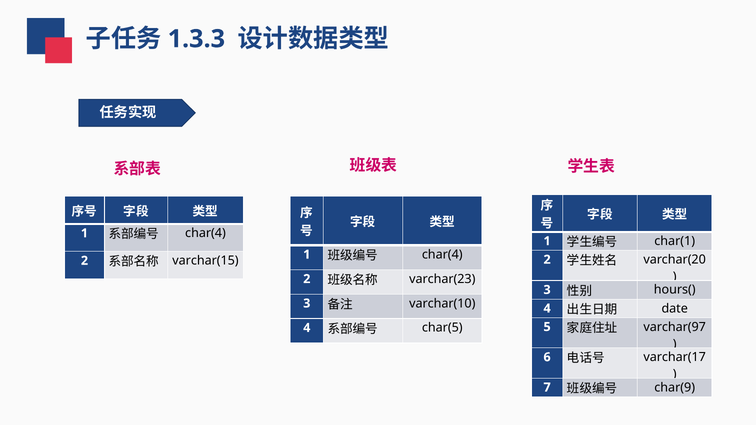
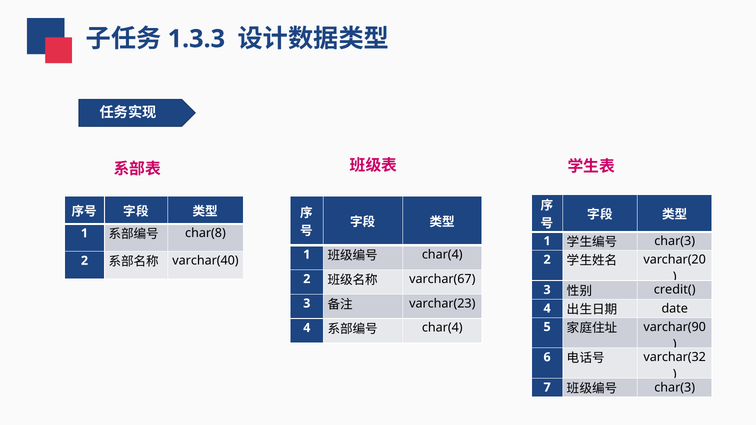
char(4: char(4 -> char(8 (205, 233)
char(1: char(1 -> char(3 (675, 241)
varchar(15: varchar(15 -> varchar(40 (206, 261)
varchar(23: varchar(23 -> varchar(67 (442, 279)
hours(: hours( -> credit( (675, 290)
varchar(10: varchar(10 -> varchar(23 (442, 304)
varchar(97: varchar(97 -> varchar(90 (675, 327)
char(5: char(5 -> char(4 (442, 328)
varchar(17: varchar(17 -> varchar(32 (675, 357)
char(9: char(9 -> char(3 (675, 388)
